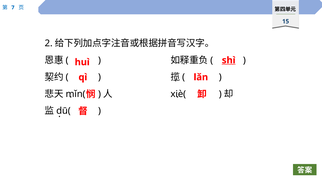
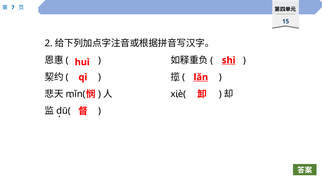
lǎn underline: none -> present (201, 77)
